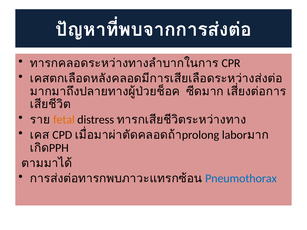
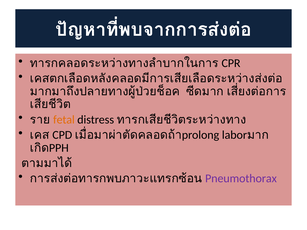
Pneumothorax colour: blue -> purple (241, 179)
